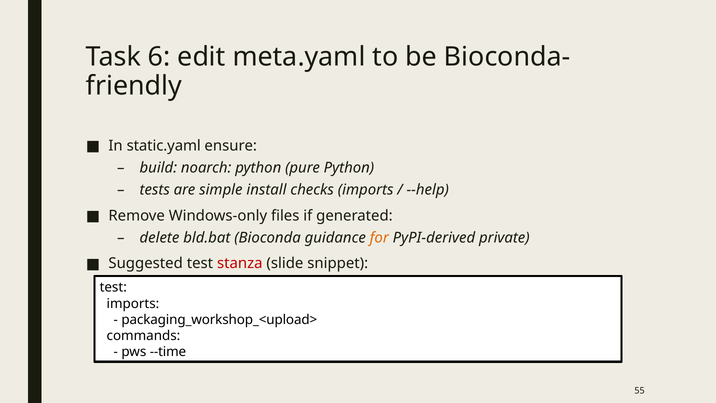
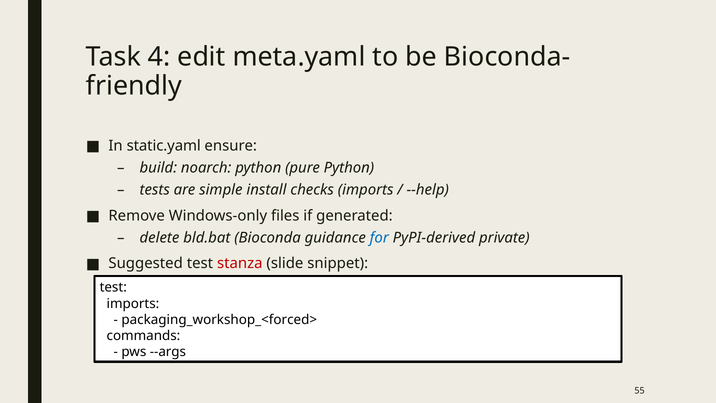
6: 6 -> 4 (159, 57)
for colour: orange -> blue (379, 238)
packaging_workshop_<upload>: packaging_workshop_<upload> -> packaging_workshop_<forced> (219, 320)
--time: --time -> --args (168, 352)
